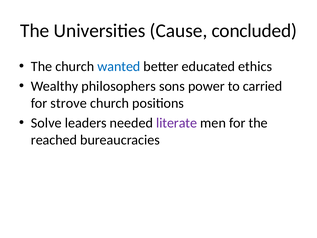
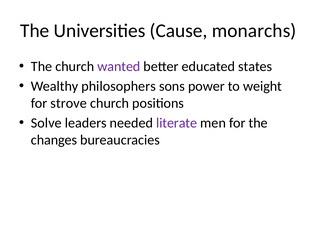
concluded: concluded -> monarchs (254, 31)
wanted colour: blue -> purple (119, 67)
ethics: ethics -> states (255, 67)
carried: carried -> weight (263, 86)
reached: reached -> changes (54, 140)
